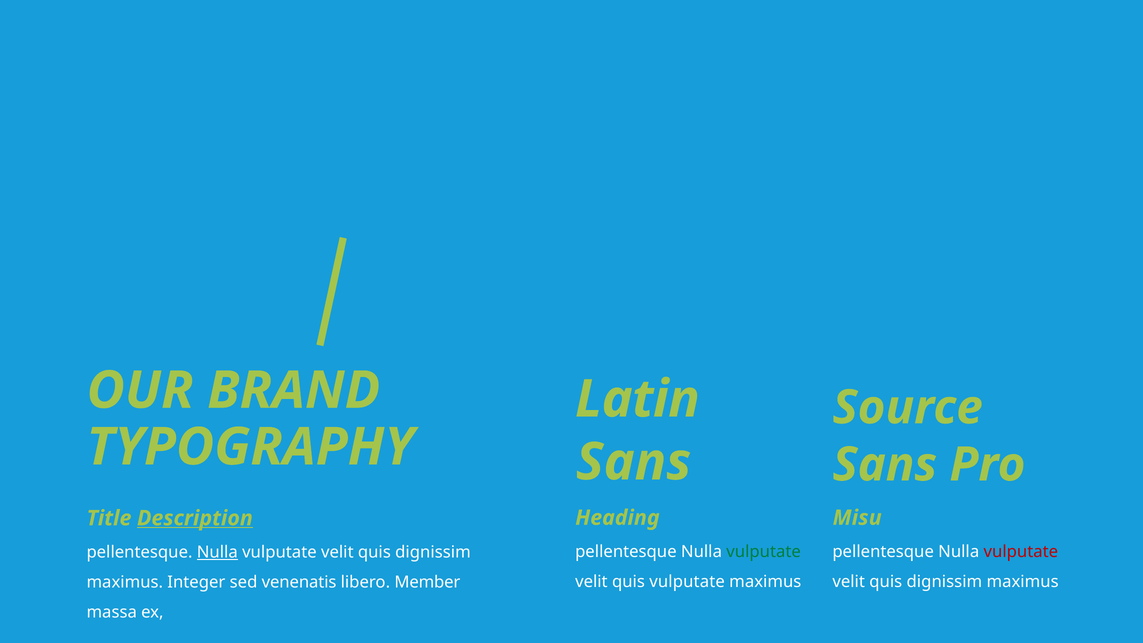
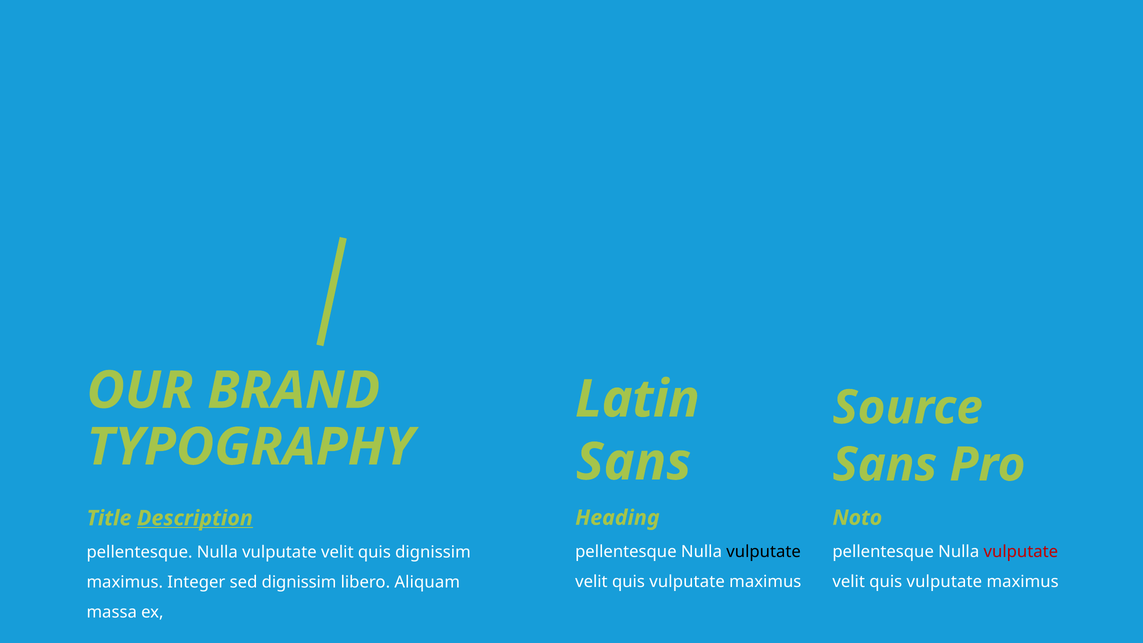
Misu: Misu -> Noto (857, 518)
vulputate colour: green -> black (764, 552)
Nulla underline: present -> none (217, 552)
dignissim: dignissim -> vulputate (944, 582)
sed venenatis: venenatis -> dignissim (299, 582)
Member: Member -> Aliquam (427, 582)
